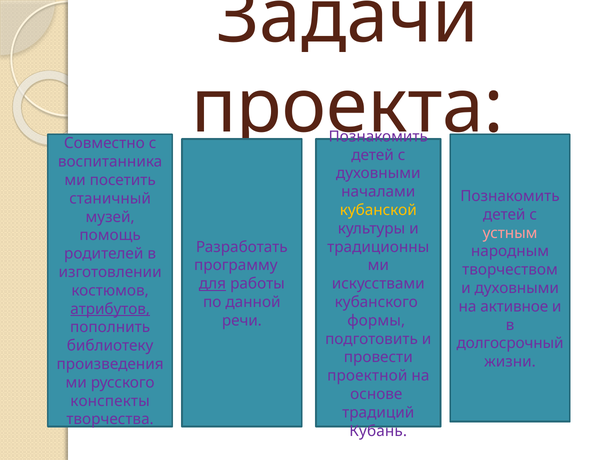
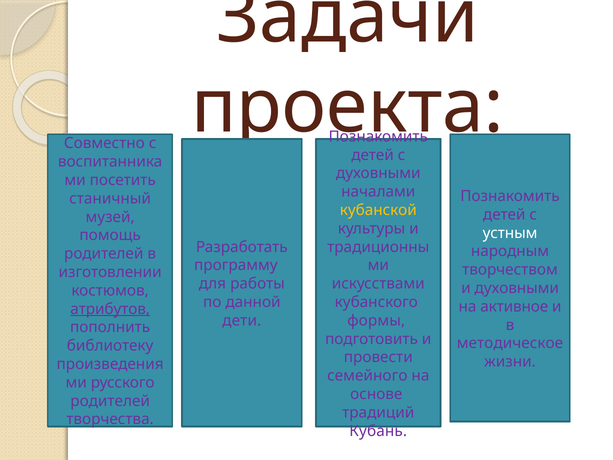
устным colour: pink -> white (510, 233)
для underline: present -> none (212, 284)
речи: речи -> дети (242, 320)
долгосрочный: долгосрочный -> методическое (510, 343)
проектной: проектной -> семейного (367, 376)
конспекты: конспекты -> родителей (110, 401)
